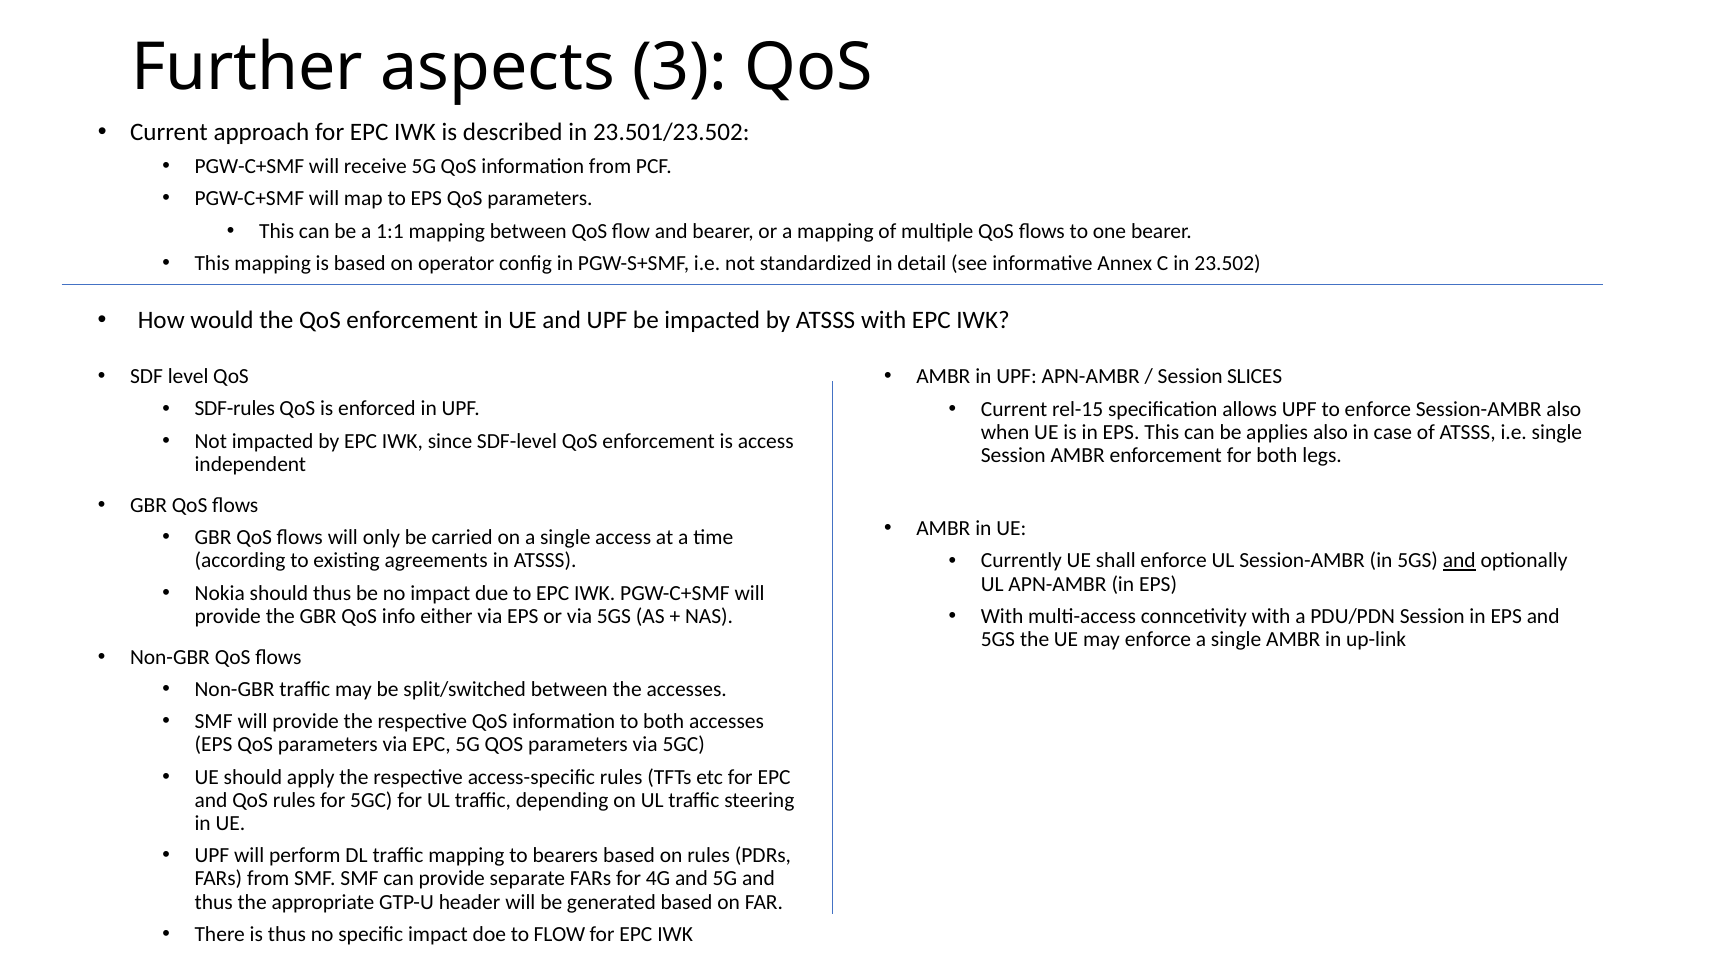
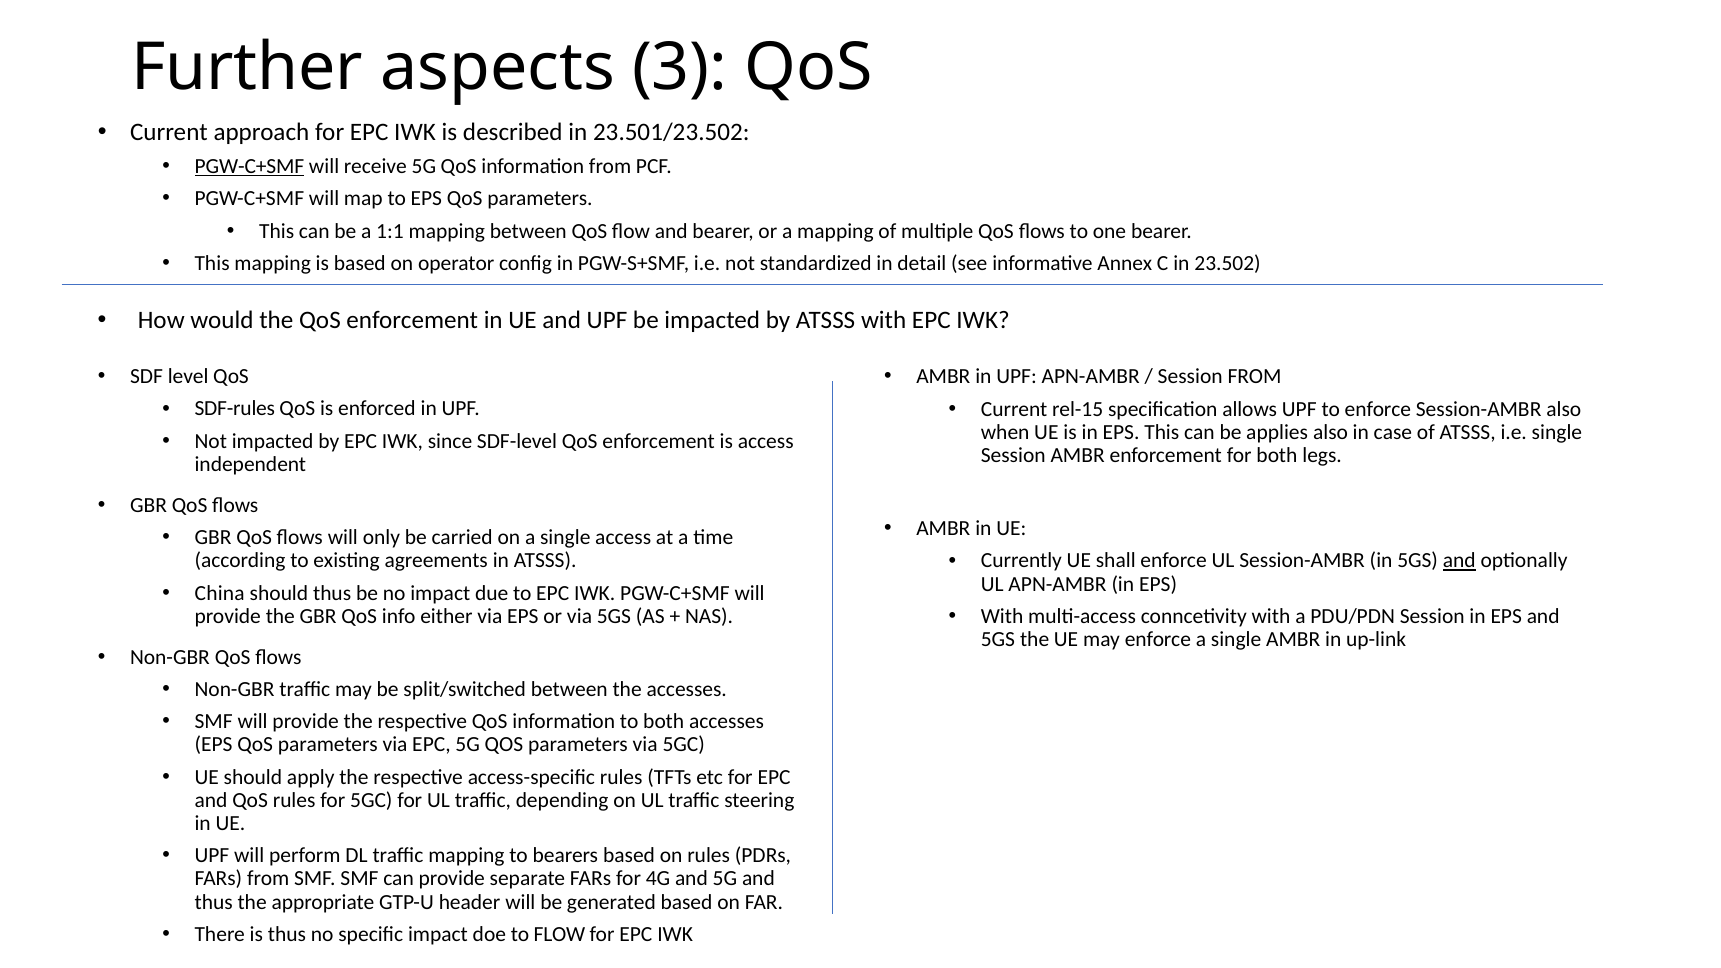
PGW-C+SMF underline: none -> present (249, 167)
Session SLICES: SLICES -> FROM (1255, 377)
Nokia: Nokia -> China (220, 593)
